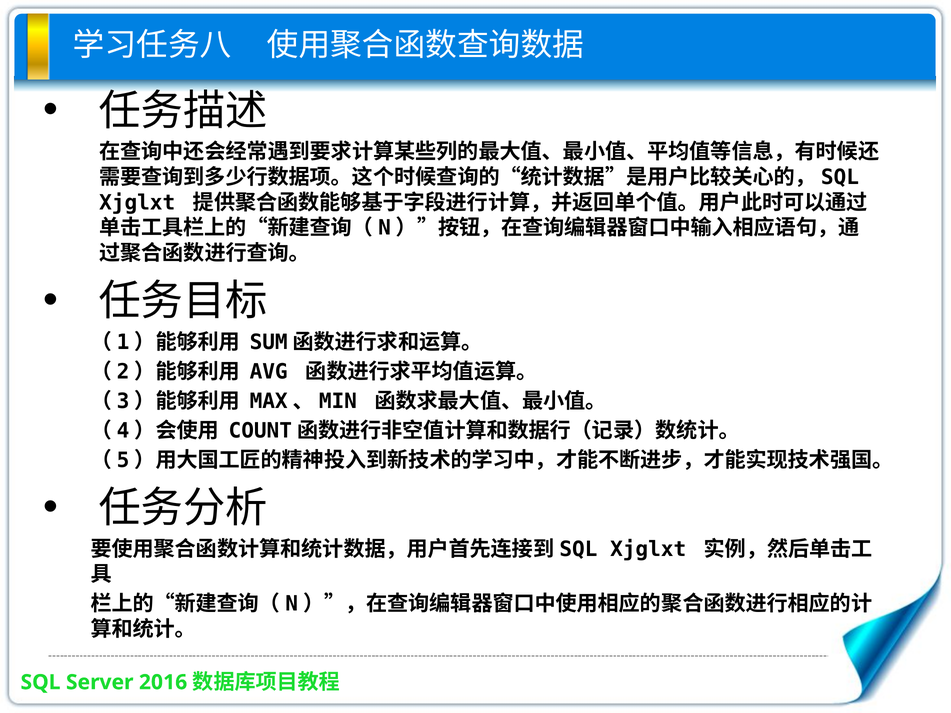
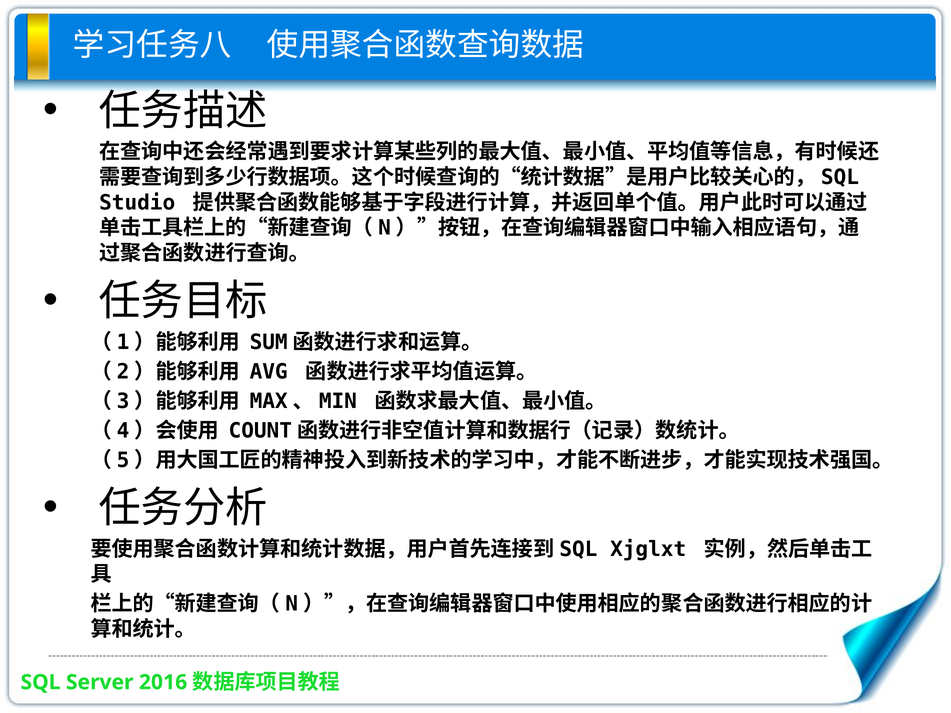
Xjglxt: Xjglxt -> Studio (137, 203)
